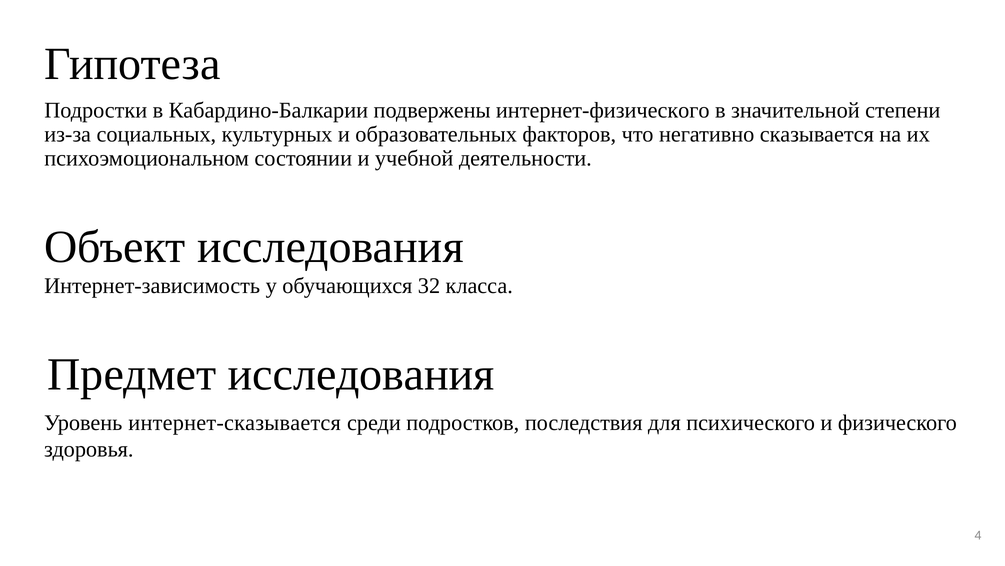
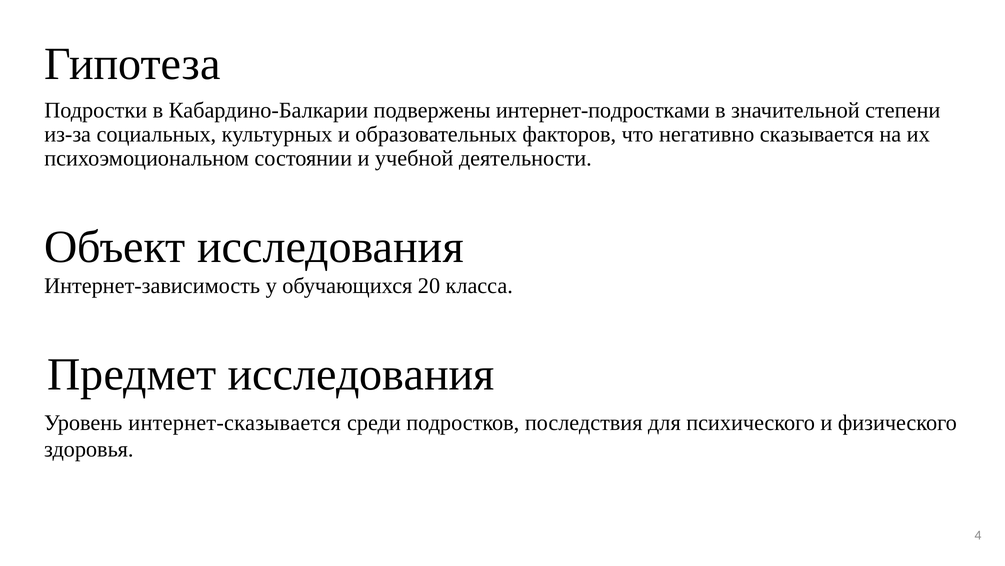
интернет-физического: интернет-физического -> интернет-подростками (603, 110)
32: 32 -> 20 (429, 286)
